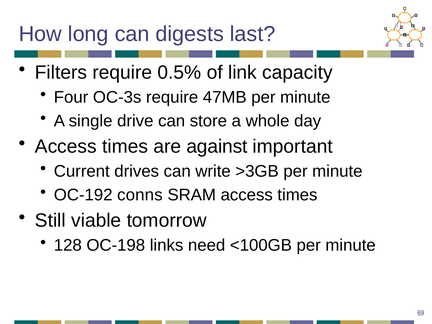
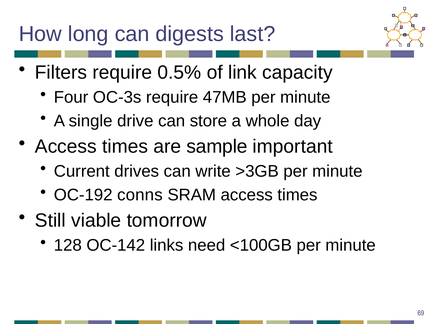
against: against -> sample (217, 147)
OC-198: OC-198 -> OC-142 (116, 245)
